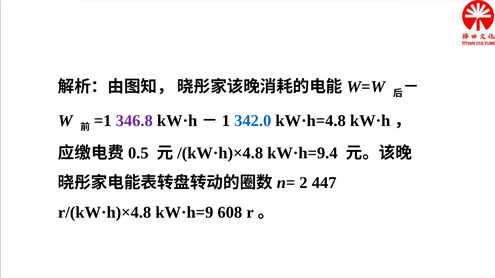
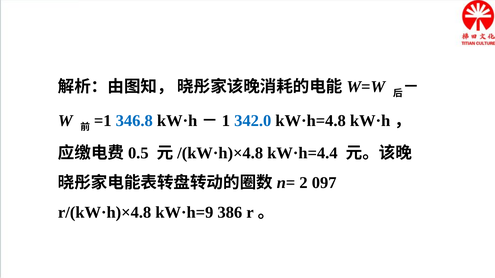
346.8 colour: purple -> blue (134, 121)
kW·h=9.4: kW·h=9.4 -> kW·h=4.4 (302, 153)
447: 447 -> 097 (324, 183)
608: 608 -> 386 (230, 213)
